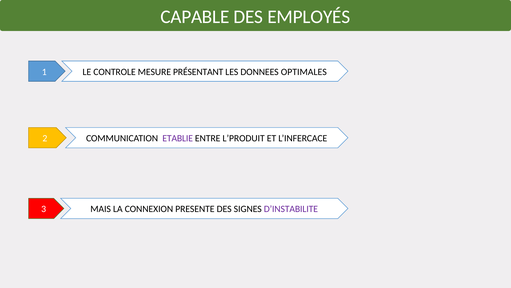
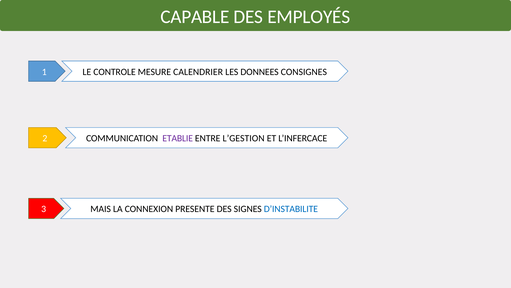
PRÉSENTANT: PRÉSENTANT -> CALENDRIER (198, 72)
OPTIMALES: OPTIMALES -> CONSIGNES (304, 72)
L’PRODUIT: L’PRODUIT -> L’GESTION (244, 138)
D’INSTABILITE colour: purple -> blue (291, 209)
